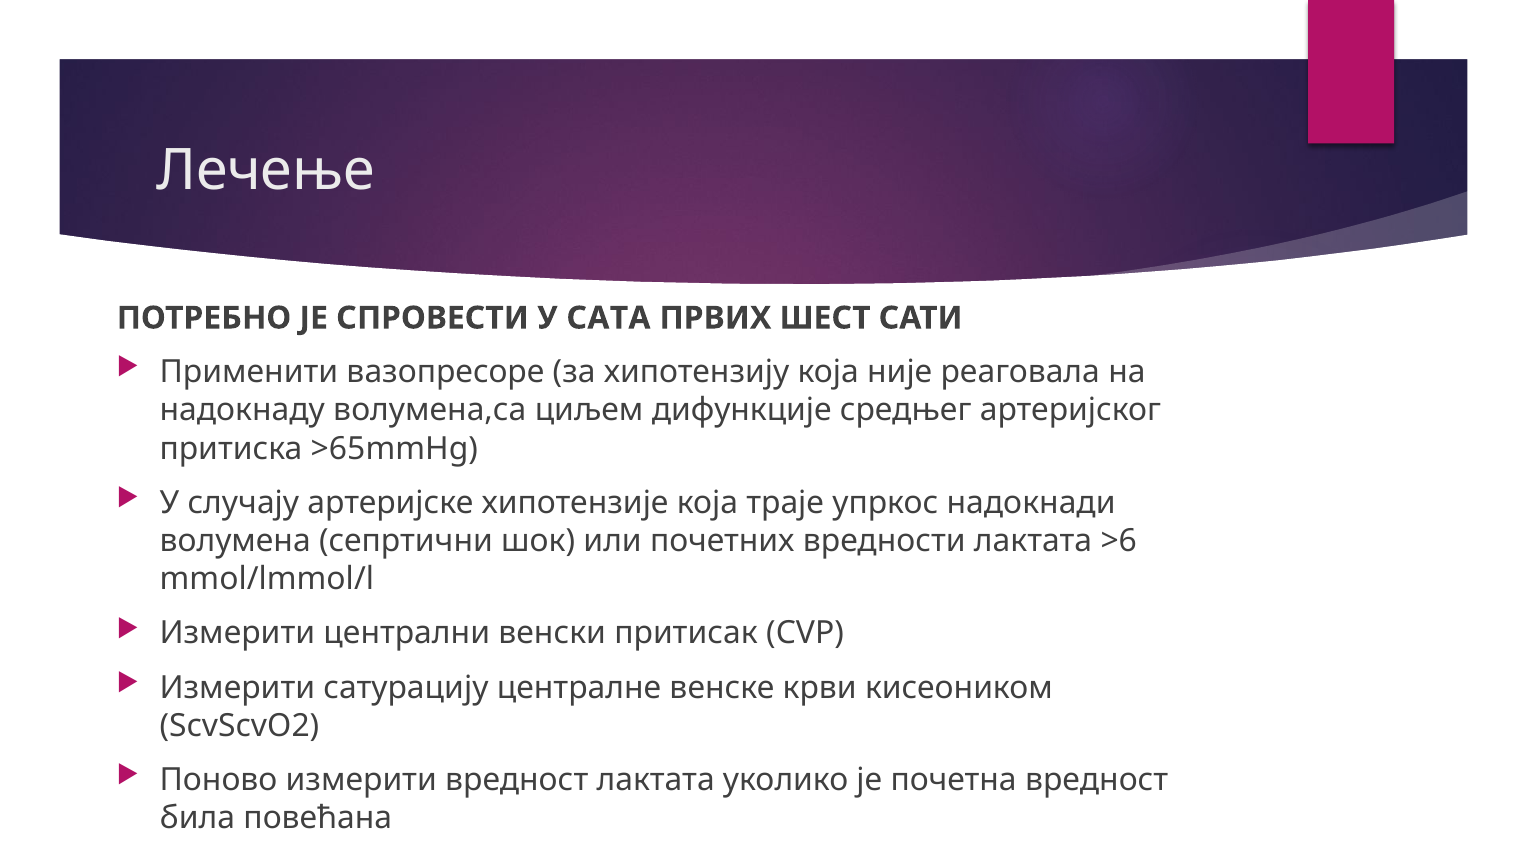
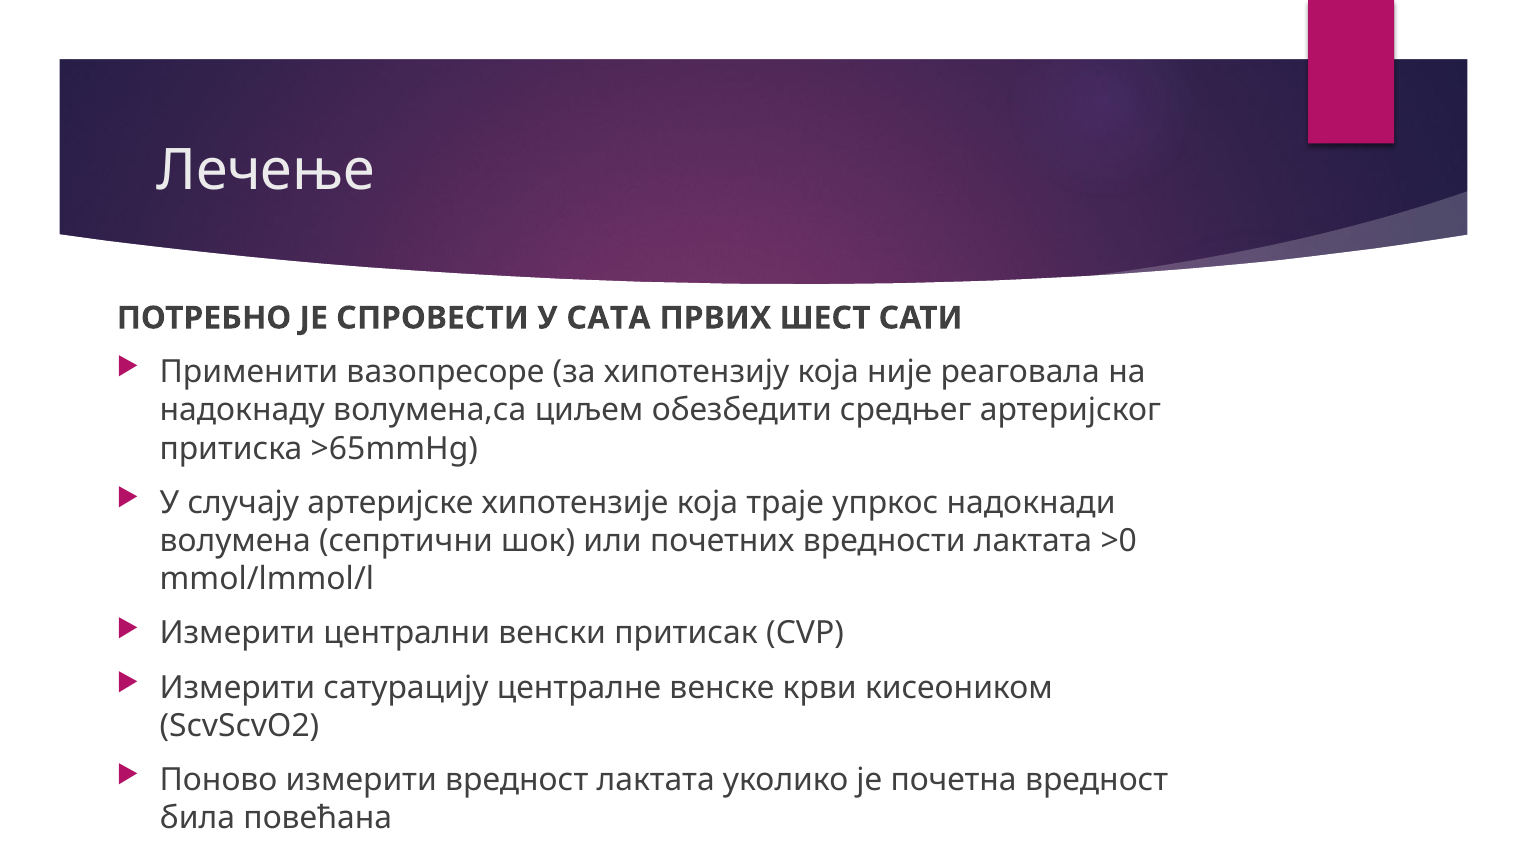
дифункције: дифункције -> обезбедити (742, 410)
>6: >6 -> >0 (1119, 541)
